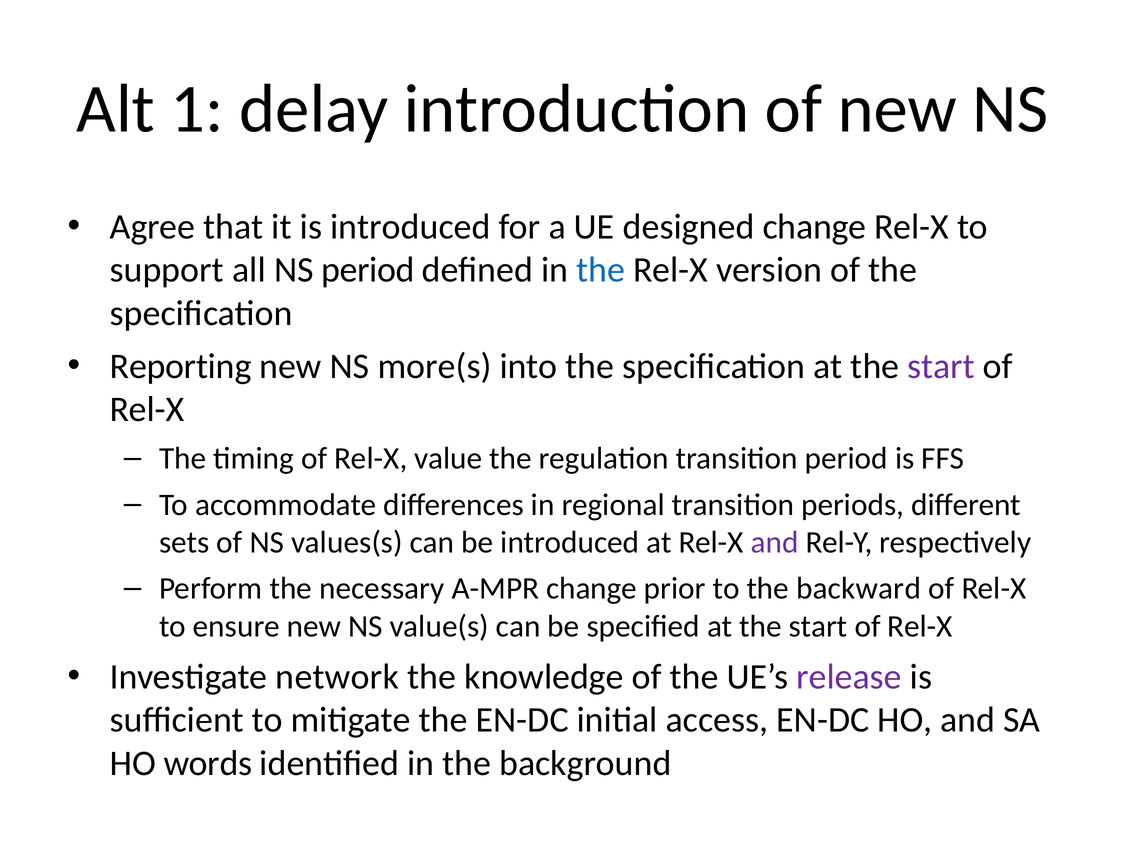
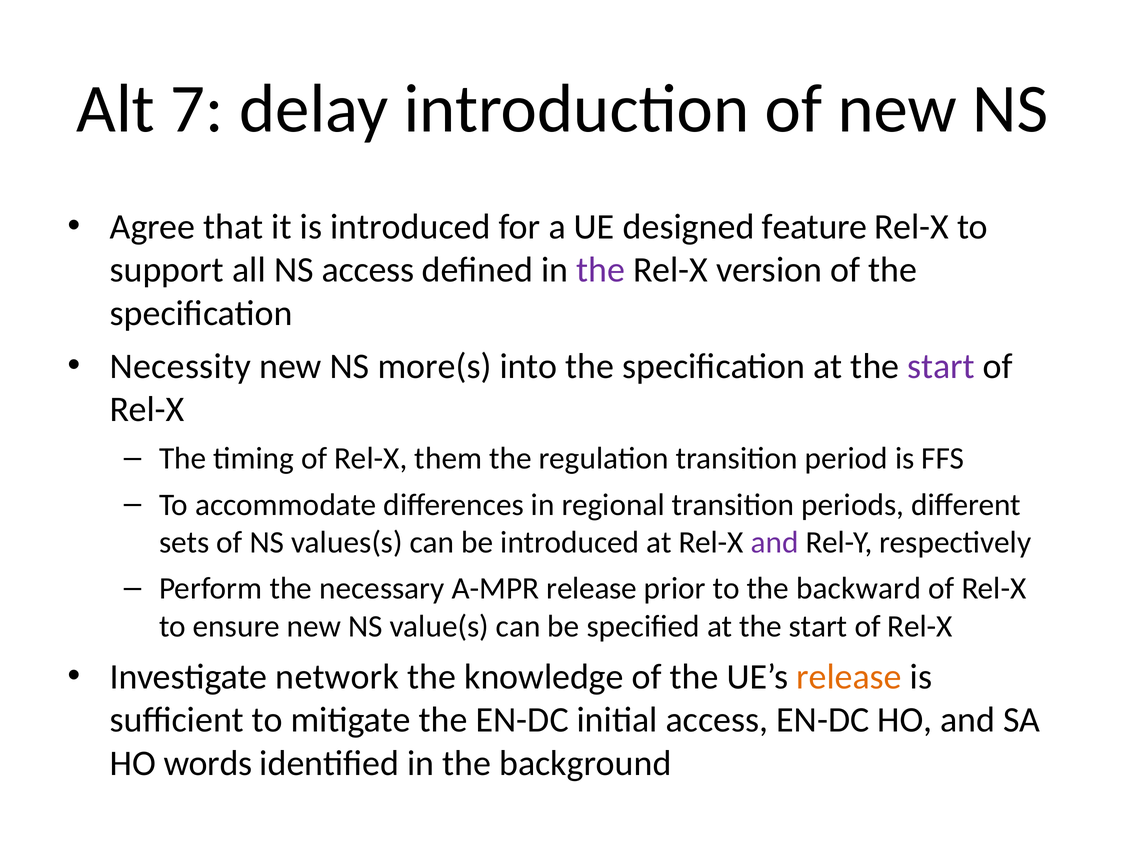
1: 1 -> 7 (197, 109)
designed change: change -> feature (815, 227)
NS period: period -> access (368, 270)
the colour: blue -> purple (601, 270)
Reporting: Reporting -> Necessity (180, 366)
value: value -> them (448, 458)
A-MPR change: change -> release (592, 588)
release colour: purple -> orange (849, 677)
